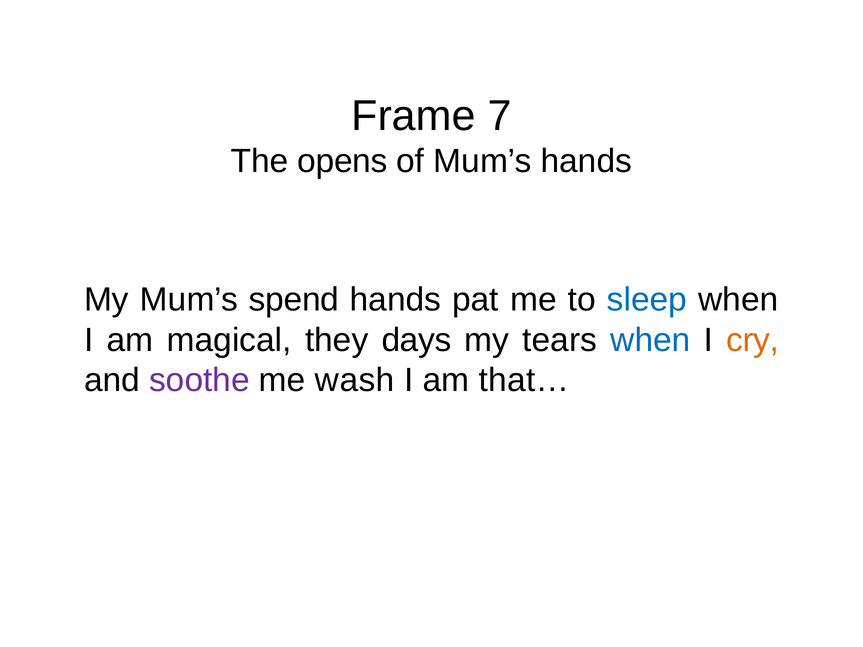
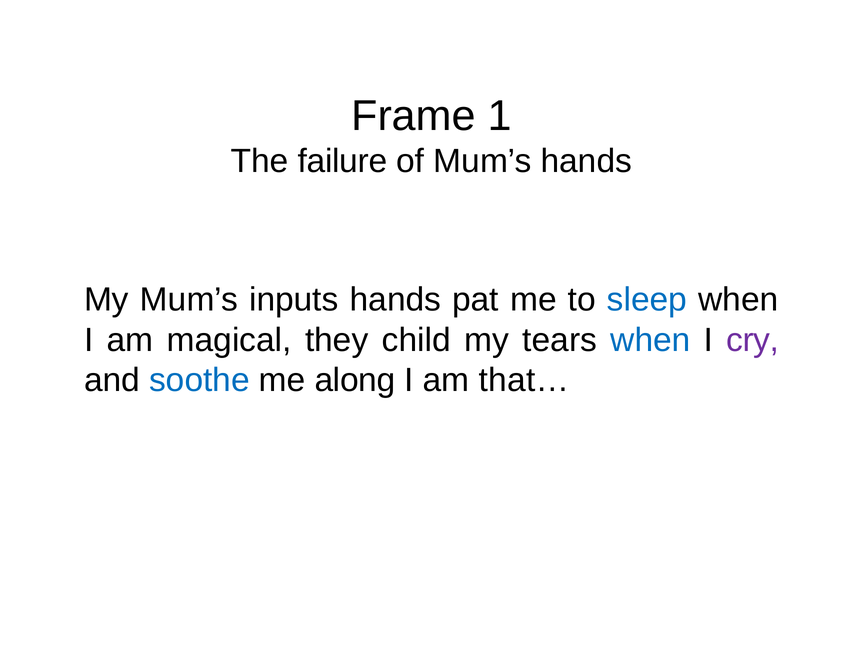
7: 7 -> 1 (500, 116)
opens: opens -> failure (343, 161)
spend: spend -> inputs (294, 300)
days: days -> child (416, 340)
cry colour: orange -> purple (753, 340)
soothe colour: purple -> blue (199, 381)
wash: wash -> along (355, 381)
